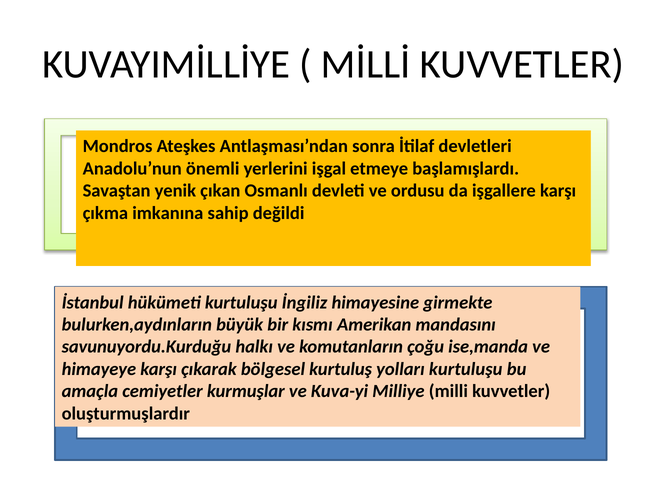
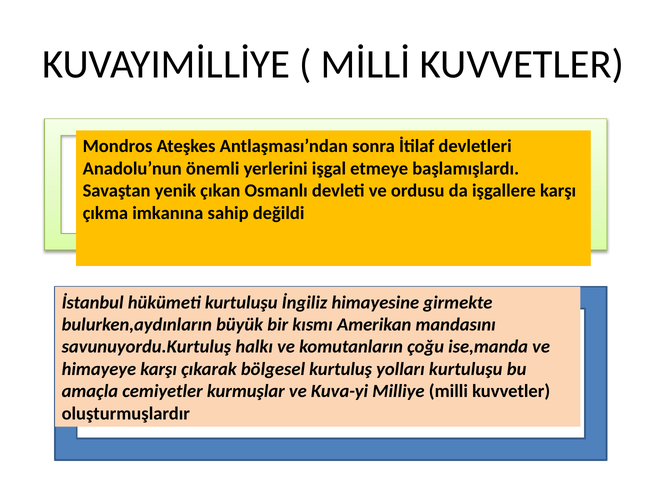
savunuyordu.Kurduğu: savunuyordu.Kurduğu -> savunuyordu.Kurtuluş (146, 347)
